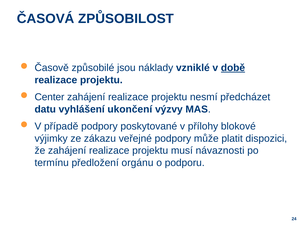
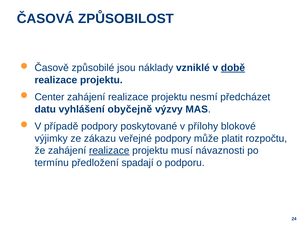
ukončení: ukončení -> obyčejně (130, 109)
dispozici: dispozici -> rozpočtu (266, 139)
realizace underline: none -> present (109, 151)
orgánu: orgánu -> spadají (138, 163)
